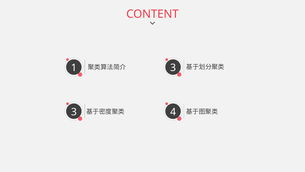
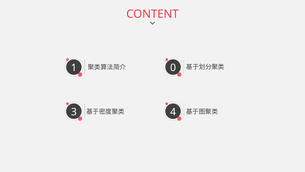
3: 3 -> 0 (173, 68)
